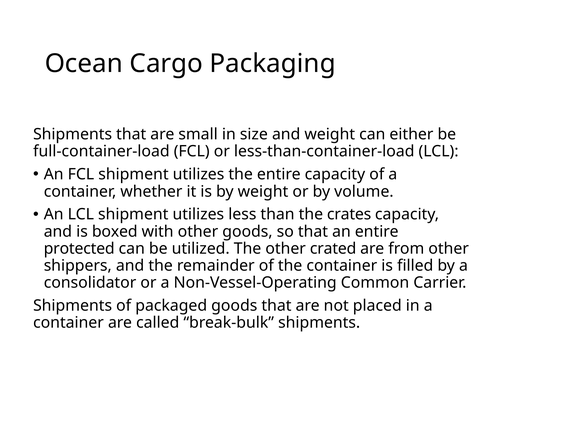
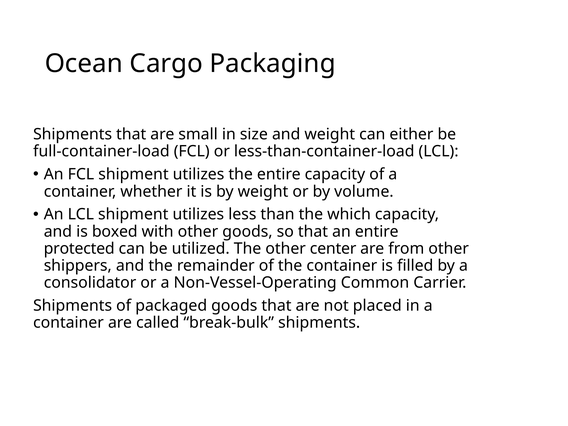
crates: crates -> which (349, 214)
crated: crated -> center (333, 249)
